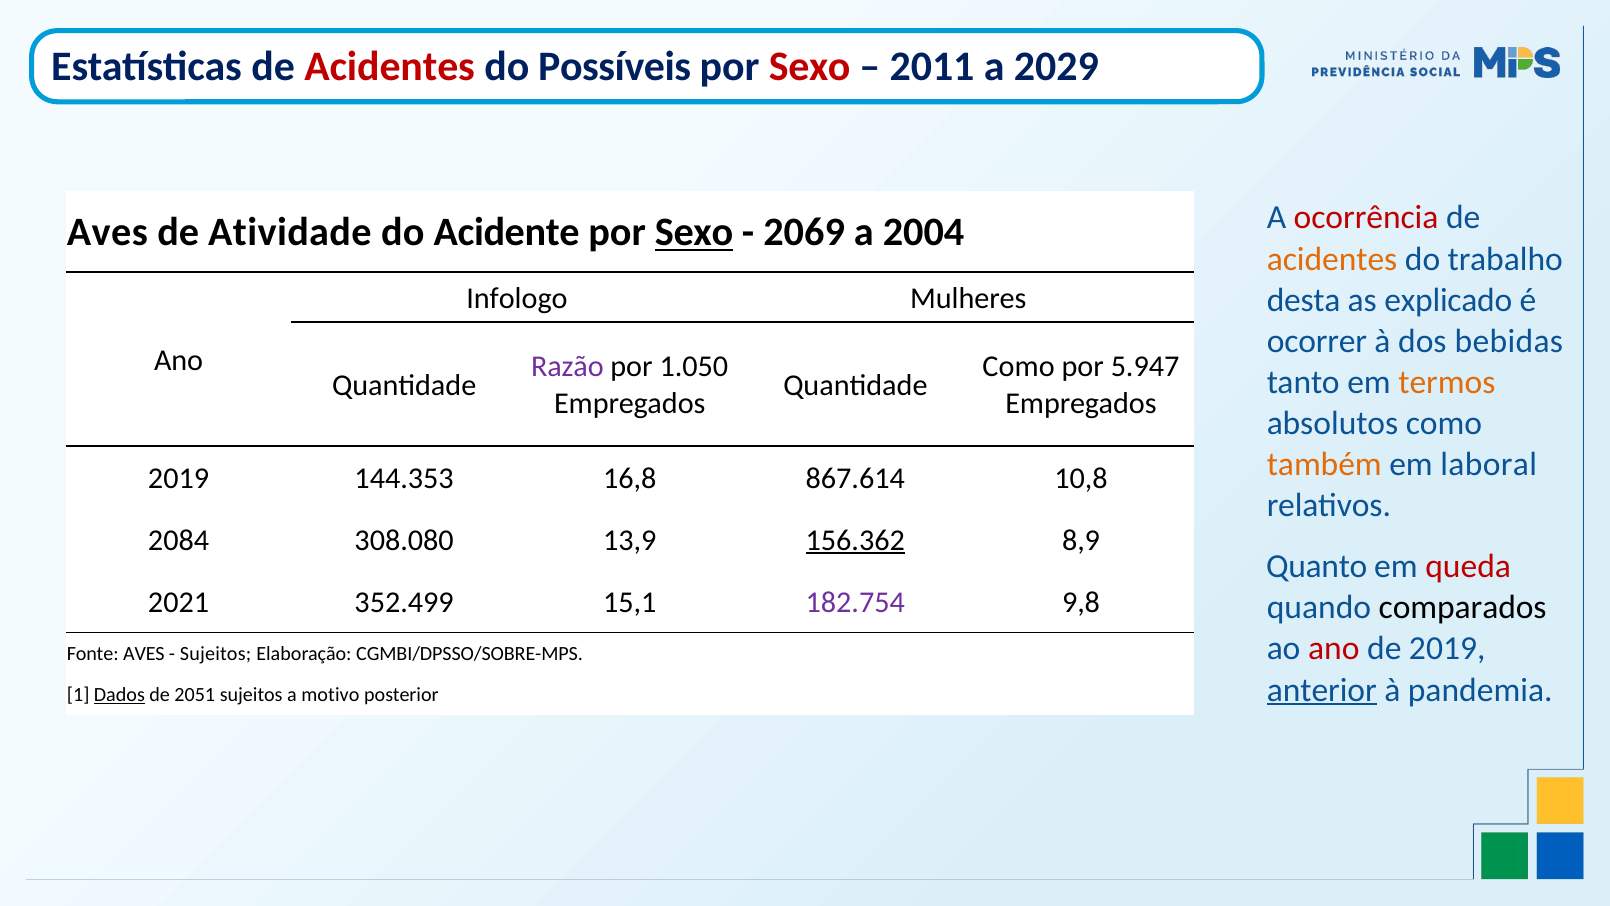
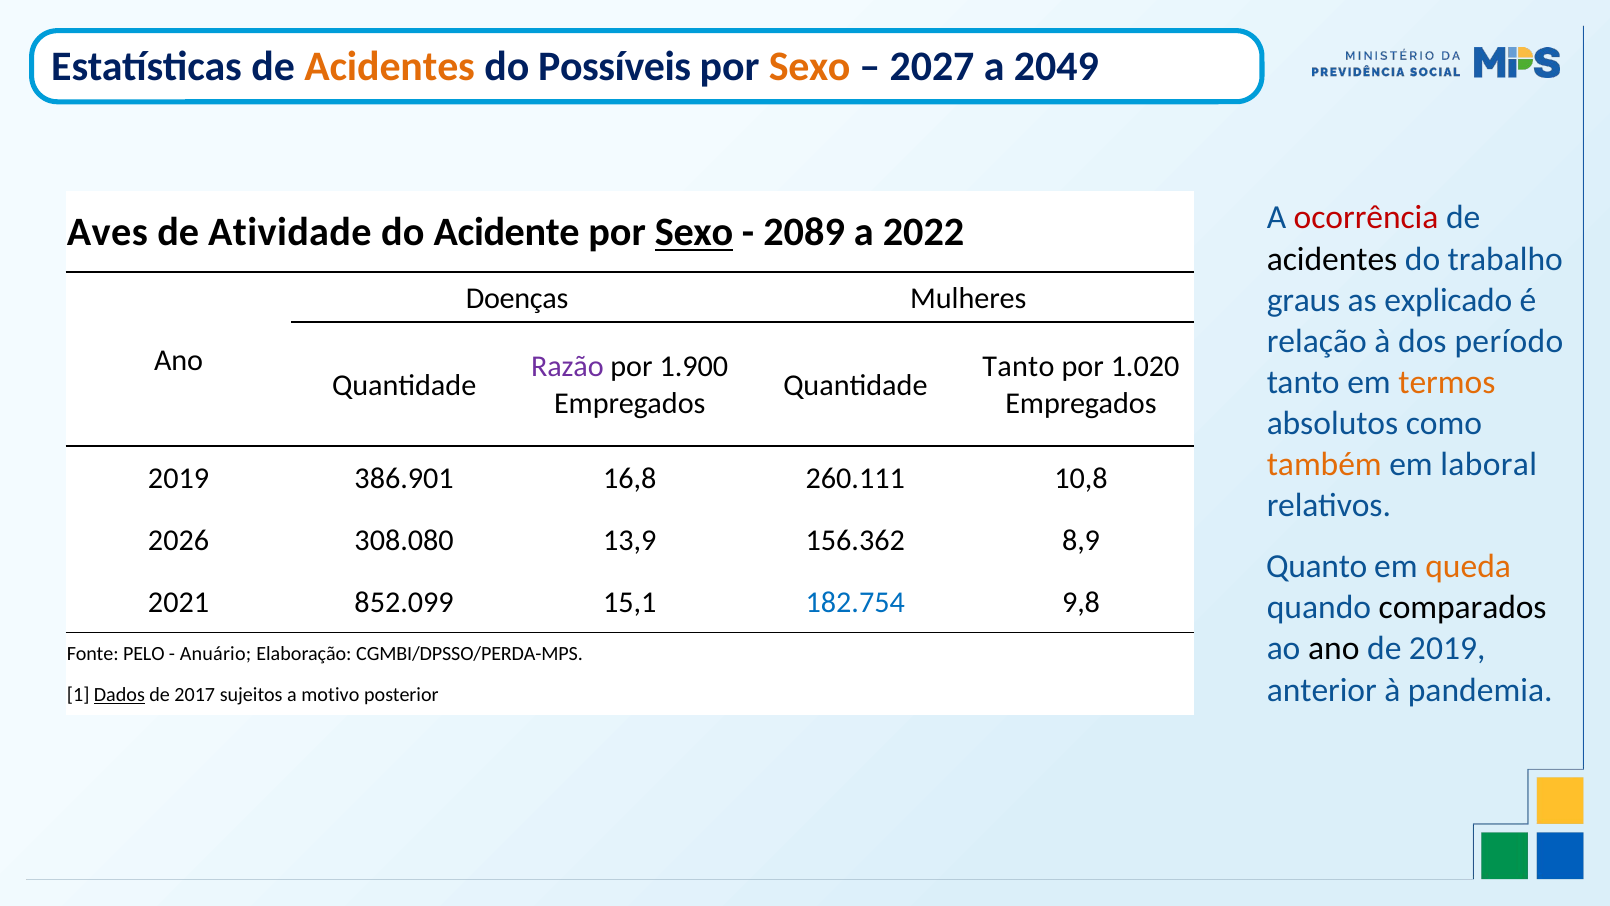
Acidentes colour: red -> orange (390, 67)
Sexo colour: red -> orange (810, 67)
2011: 2011 -> 2027 (932, 67)
2029: 2029 -> 2049 (1056, 67)
2069: 2069 -> 2089 (804, 232)
2004: 2004 -> 2022 (924, 232)
acidentes colour: orange -> black (1332, 259)
Infologo: Infologo -> Doenças (517, 298)
desta: desta -> graus (1304, 300)
ocorrer: ocorrer -> relação (1317, 341)
bebidas: bebidas -> período (1509, 341)
1.050: 1.050 -> 1.900 (694, 367)
Como: Como -> Tanto (1018, 367)
5.947: 5.947 -> 1.020 (1145, 367)
144.353: 144.353 -> 386.901 (404, 478)
867.614: 867.614 -> 260.111 (855, 478)
2084: 2084 -> 2026 (179, 540)
156.362 underline: present -> none (855, 540)
queda colour: red -> orange (1468, 566)
352.499: 352.499 -> 852.099 (404, 602)
182.754 colour: purple -> blue (855, 602)
ano colour: red -> black (1334, 649)
Fonte AVES: AVES -> PELO (144, 653)
Sujeitos: Sujeitos -> Anuário (216, 653)
CGMBI/DPSSO/SOBRE-MPS: CGMBI/DPSSO/SOBRE-MPS -> CGMBI/DPSSO/PERDA-MPS (470, 653)
anterior underline: present -> none (1322, 690)
2051: 2051 -> 2017 (195, 695)
